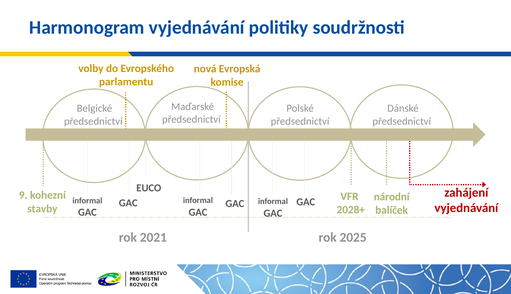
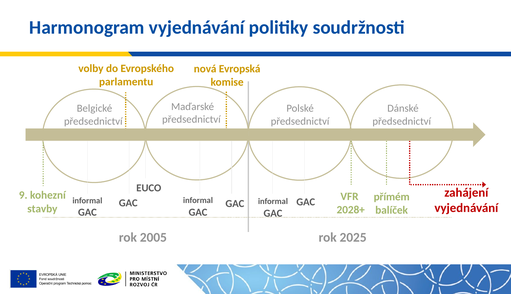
národní: národní -> přímém (392, 197)
2021: 2021 -> 2005 (153, 238)
